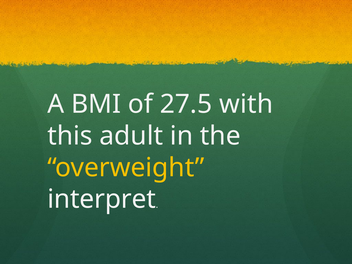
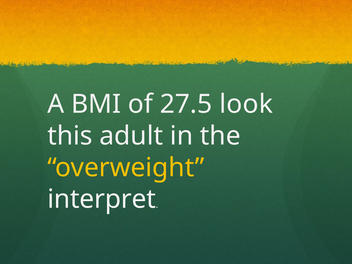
with: with -> look (246, 104)
